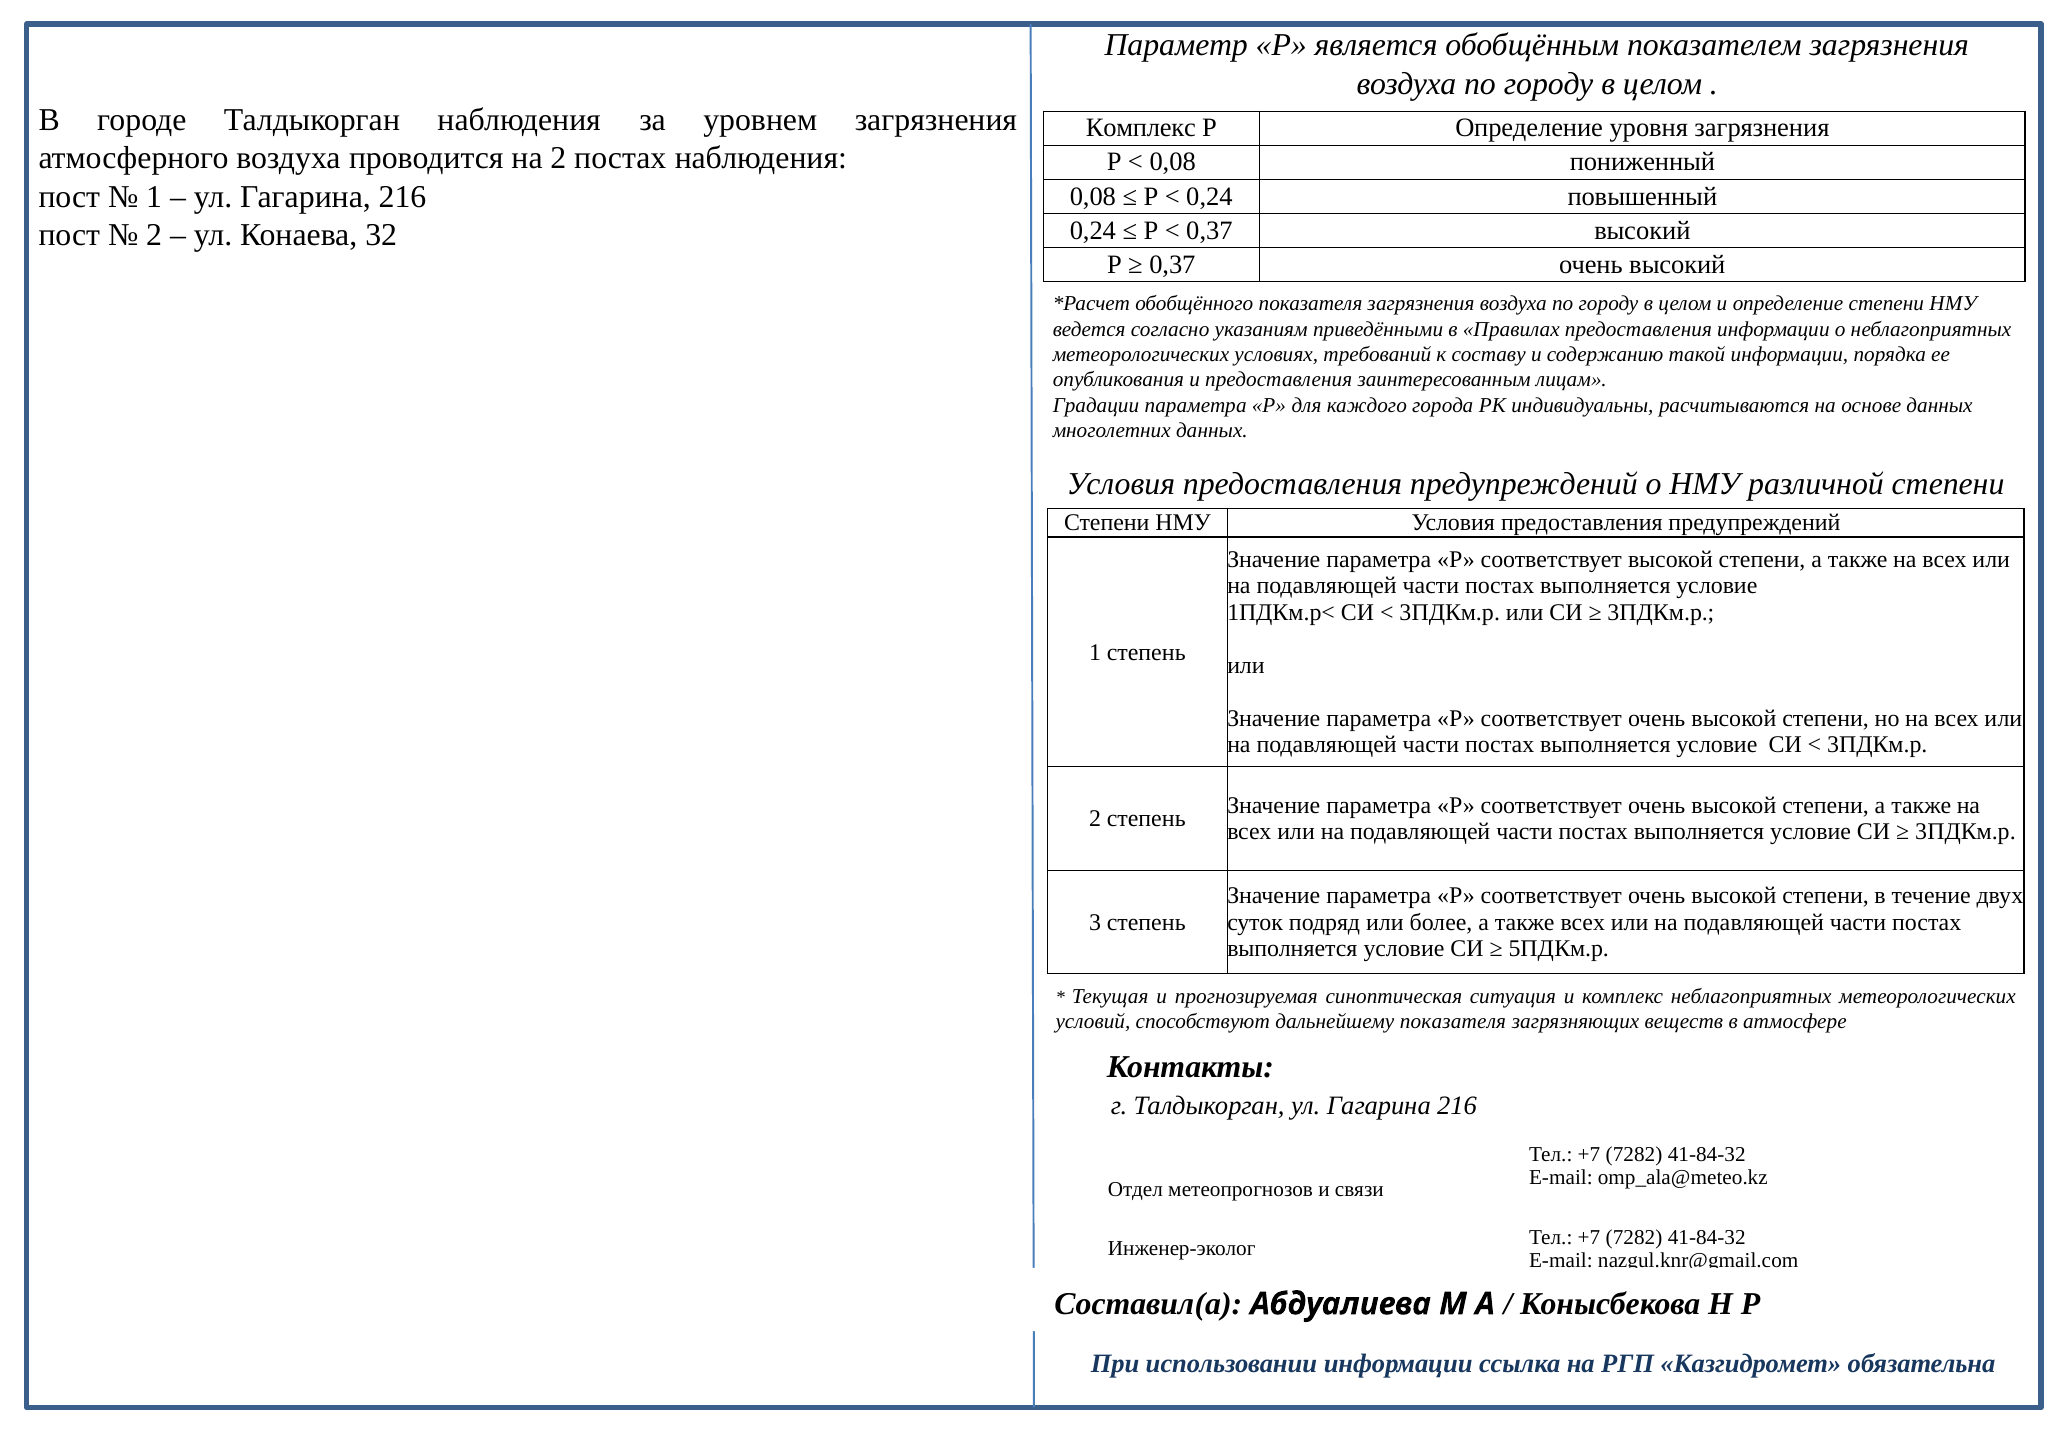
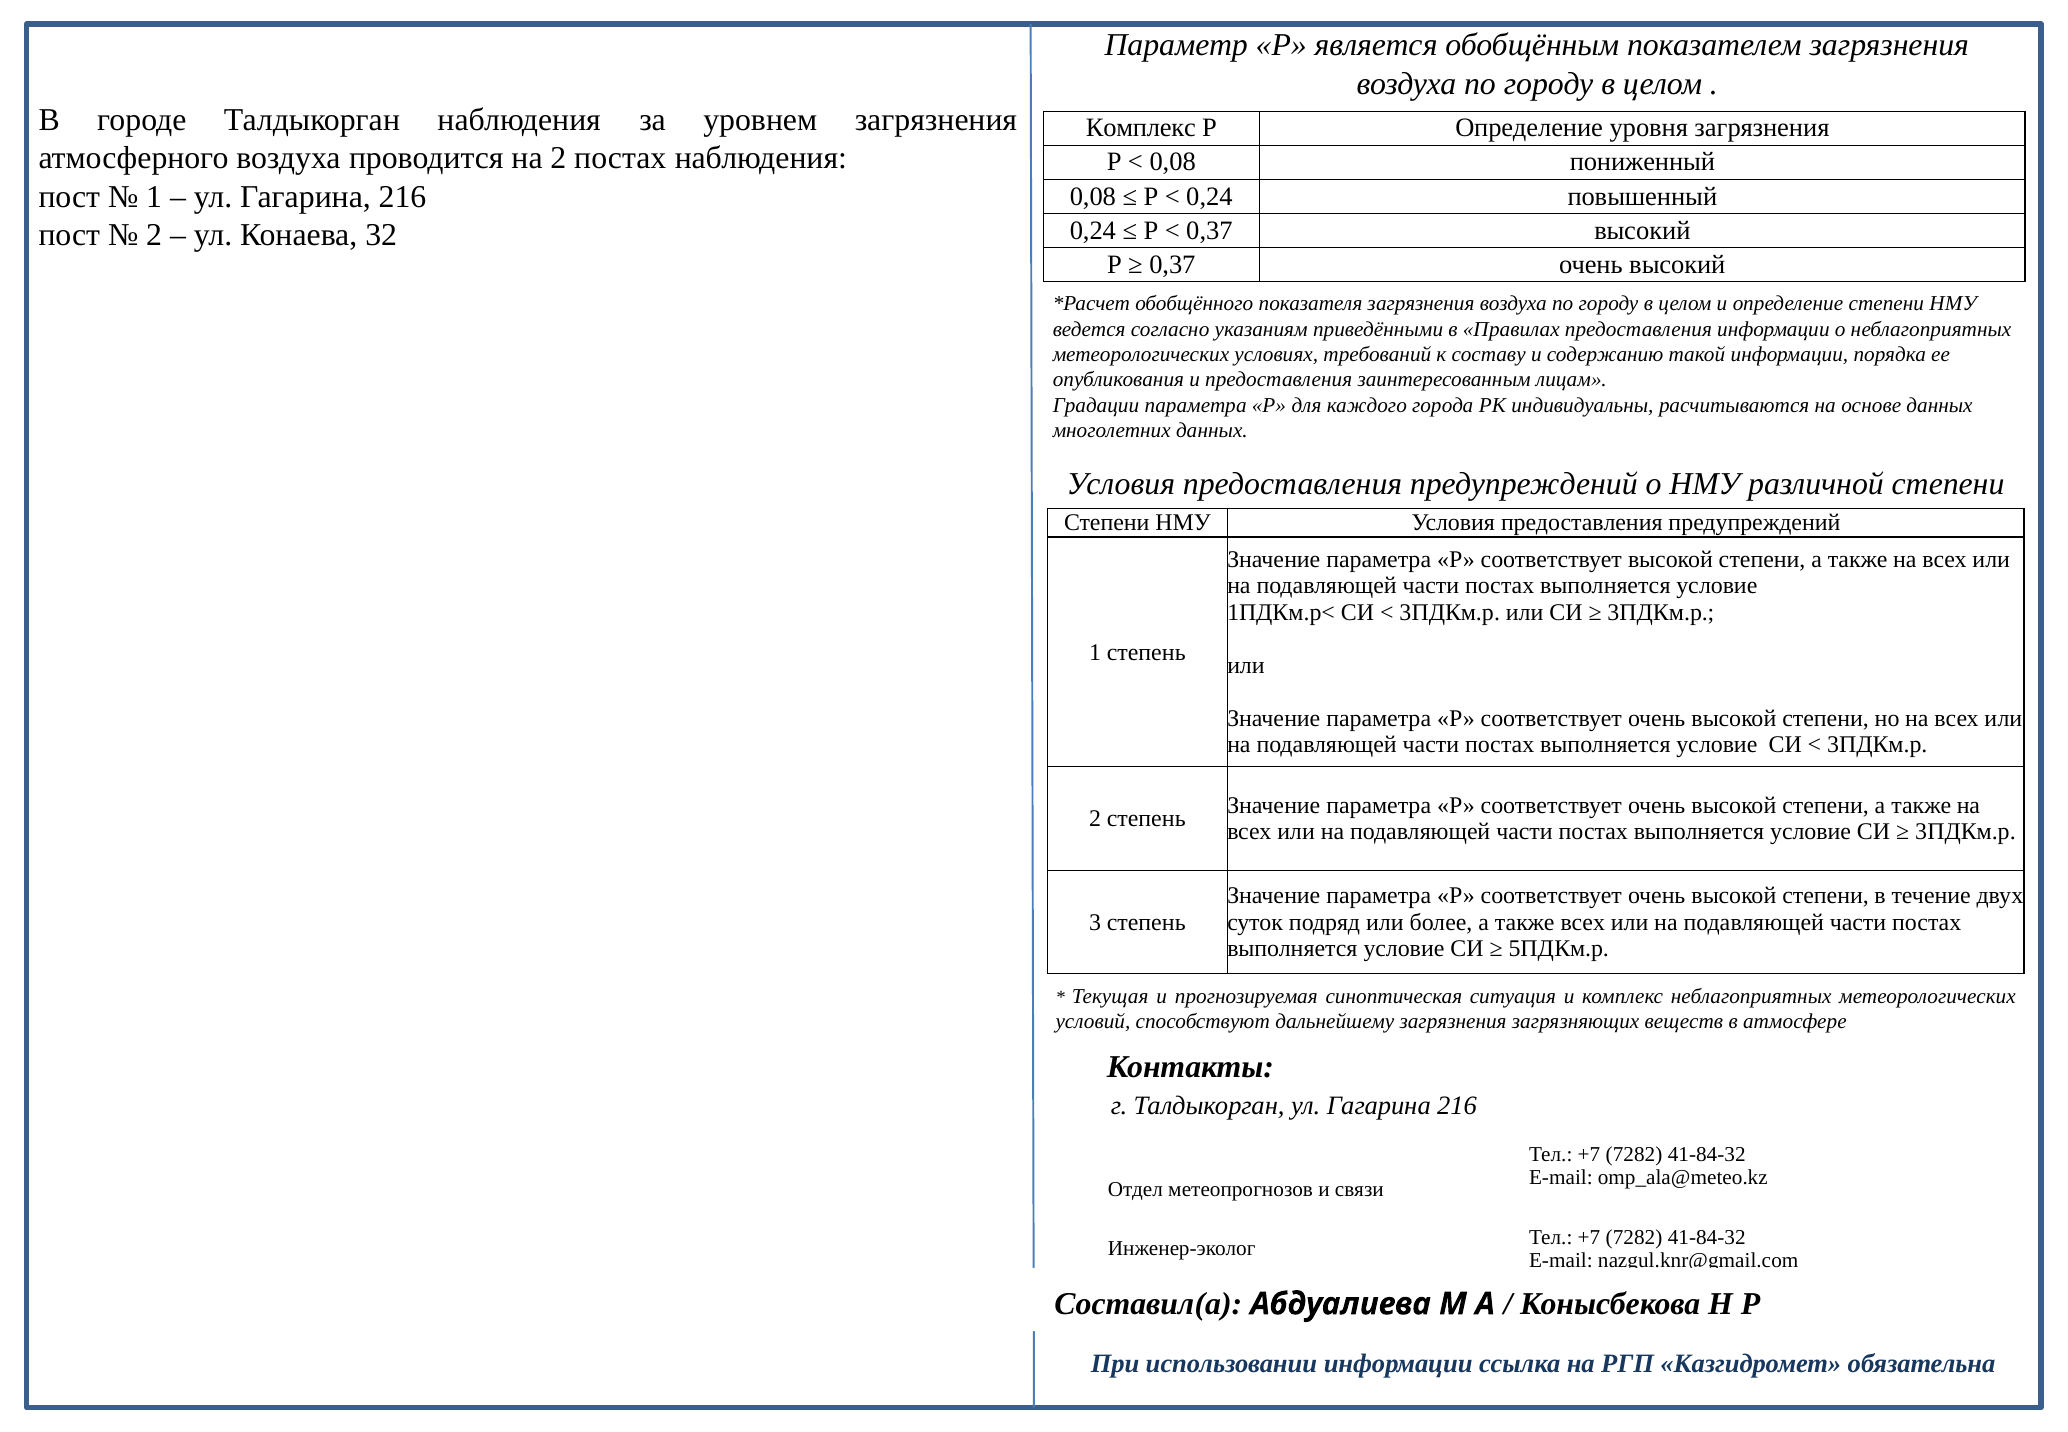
дальнейшему показателя: показателя -> загрязнения (1453, 1022)
